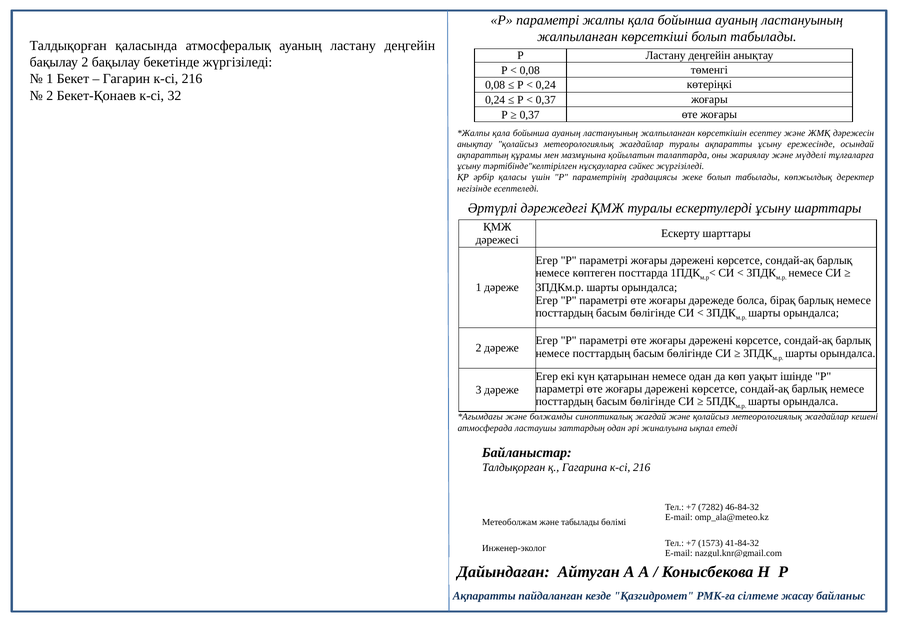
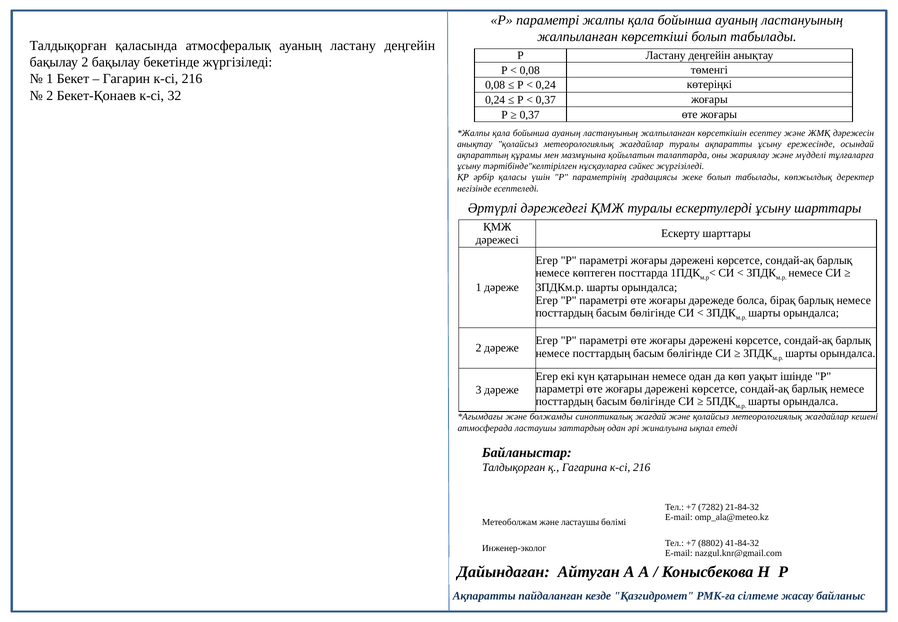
46-84-32: 46-84-32 -> 21-84-32 (742, 507)
және табылады: табылады -> ластаушы (580, 522)
1573: 1573 -> 8802 (711, 543)
